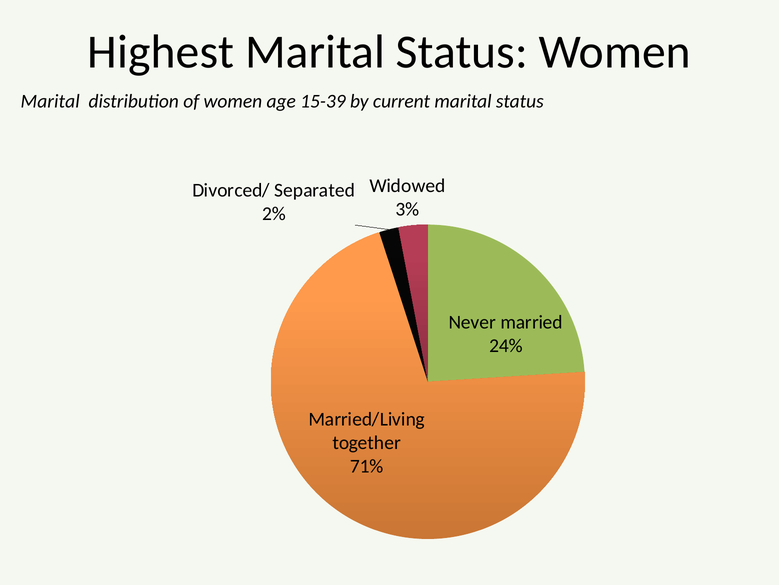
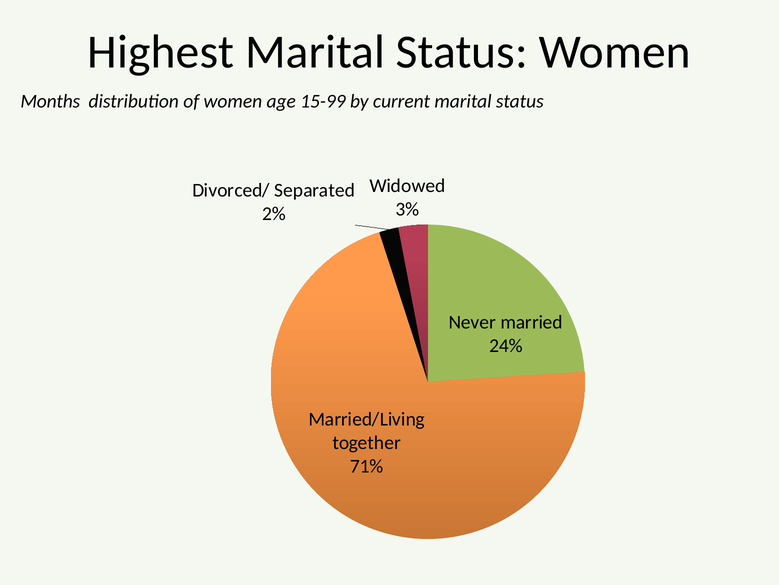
Marital: Marital -> Months (50, 101)
15-39: 15-39 -> 15-99 (323, 101)
